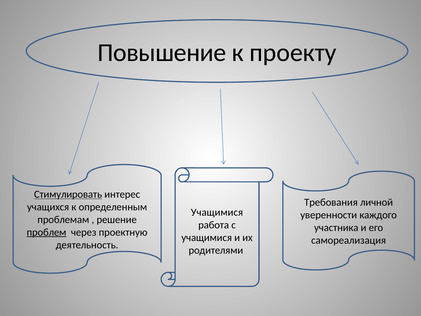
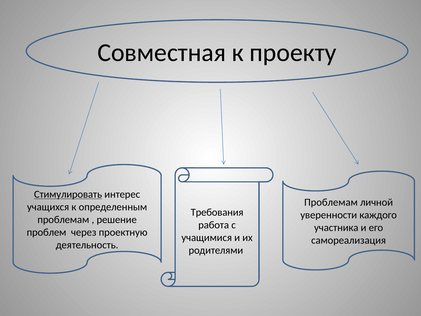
Повышение: Повышение -> Совместная (162, 53)
Требования: Требования -> Проблемам (331, 202)
Учащимися: Учащимися -> Требования (217, 212)
проблем underline: present -> none (47, 232)
